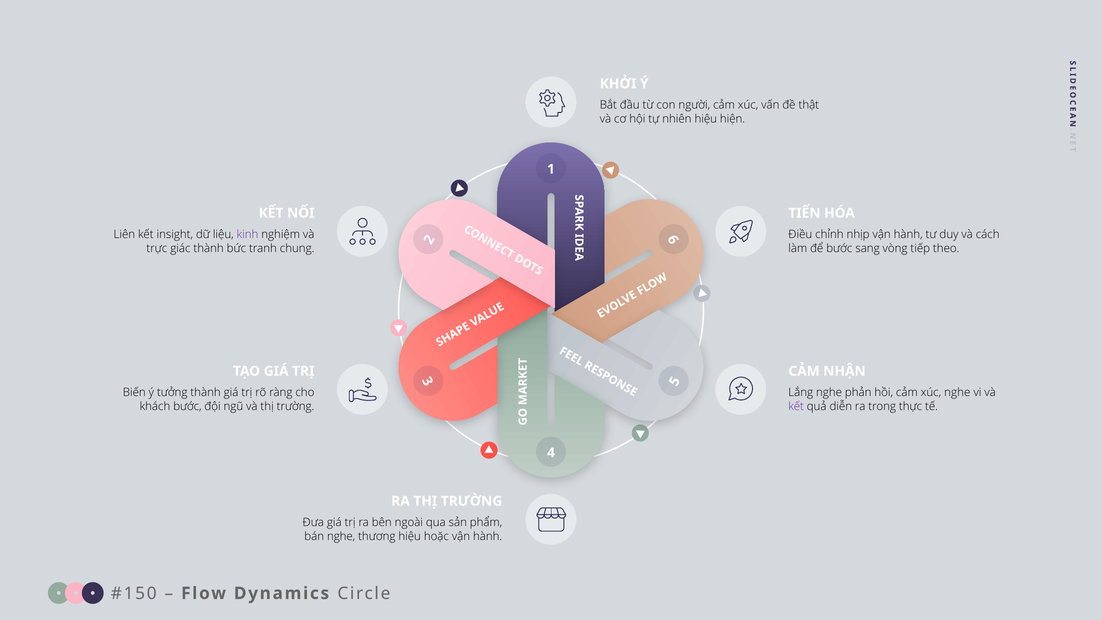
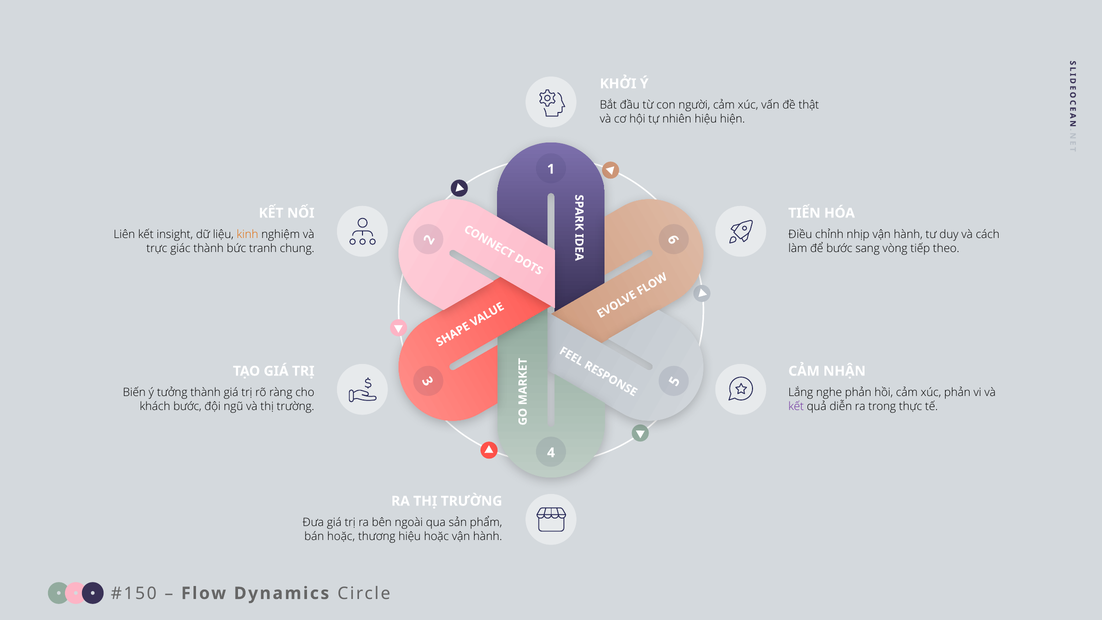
kinh colour: purple -> orange (247, 234)
xúc nghe: nghe -> phản (957, 392)
bán nghe: nghe -> hoặc (341, 536)
